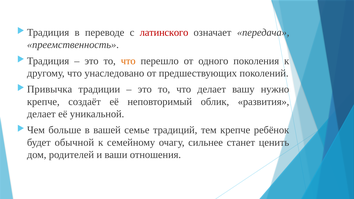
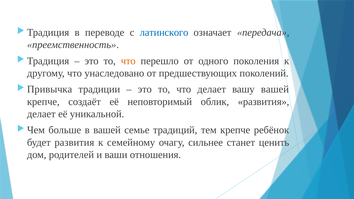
латинского colour: red -> blue (164, 32)
вашу нужно: нужно -> вашей (275, 89)
будет обычной: обычной -> развития (74, 142)
